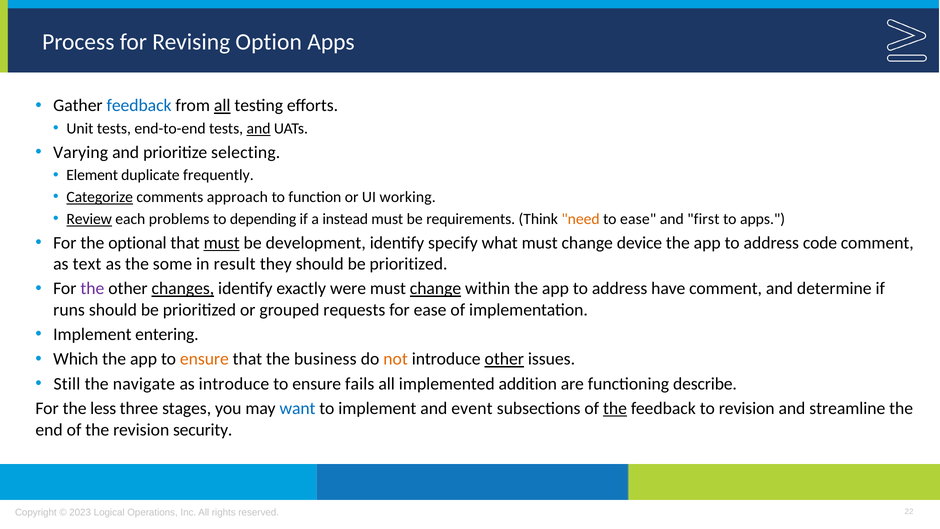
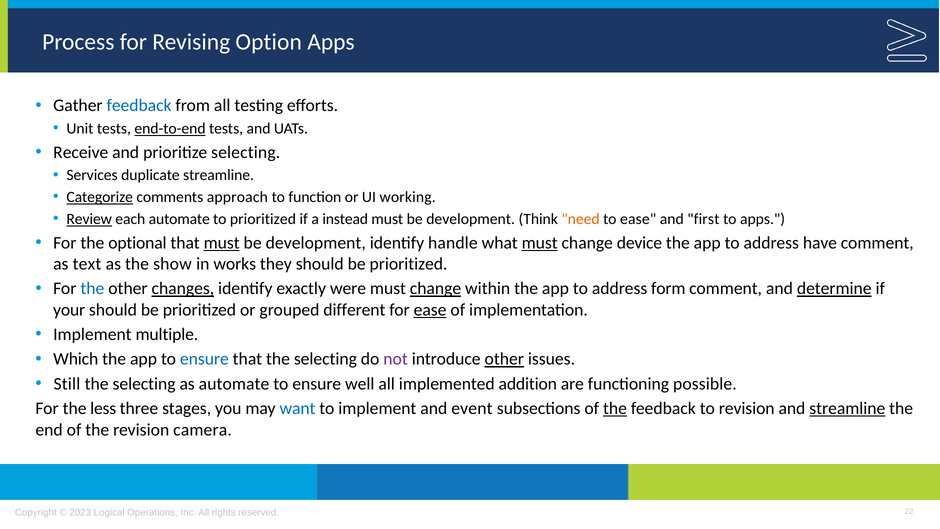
all underline: present -> none (222, 106)
end-to-end underline: none -> present (170, 129)
and underline: present -> none (259, 129)
Varying: Varying -> Receive (81, 152)
Element: Element -> Services (92, 175)
duplicate frequently: frequently -> streamline (219, 175)
each problems: problems -> automate (179, 219)
to depending: depending -> prioritized (263, 219)
requirements: requirements -> development (471, 219)
specify: specify -> handle (453, 243)
must underline: none -> present (540, 243)
code: code -> have (820, 243)
some: some -> show (172, 264)
result: result -> works (235, 264)
the colour: purple -> blue (92, 289)
have: have -> form (668, 289)
determine underline: none -> present (834, 289)
runs: runs -> your (69, 310)
requests: requests -> different (354, 310)
ease underline: none -> present (430, 310)
entering: entering -> multiple (167, 334)
ensure colour: orange -> blue (204, 359)
that the business: business -> selecting (325, 359)
not colour: orange -> purple (396, 359)
navigate: navigate -> selecting (144, 384)
as introduce: introduce -> automate (234, 384)
fails: fails -> well (360, 384)
describe: describe -> possible (705, 384)
streamline underline: none -> present (847, 408)
security: security -> camera (203, 430)
